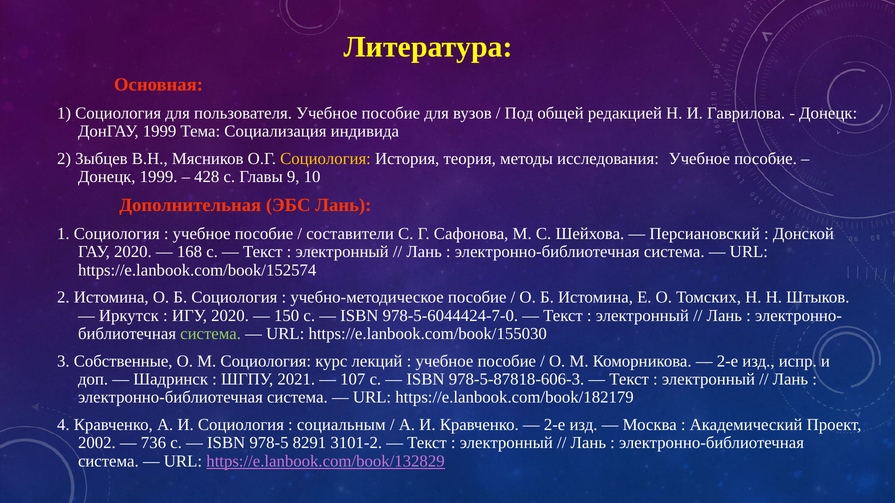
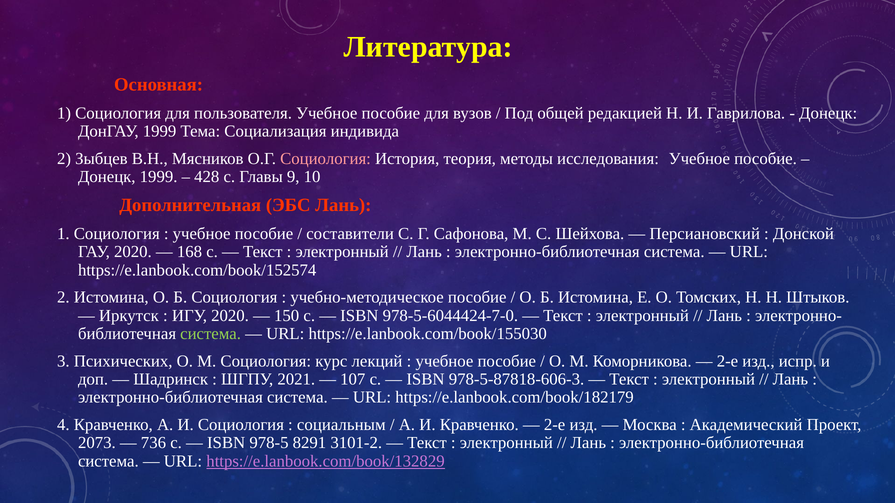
Социология colour: yellow -> pink (326, 159)
Собственные: Собственные -> Психических (123, 361)
2002: 2002 -> 2073 (97, 443)
